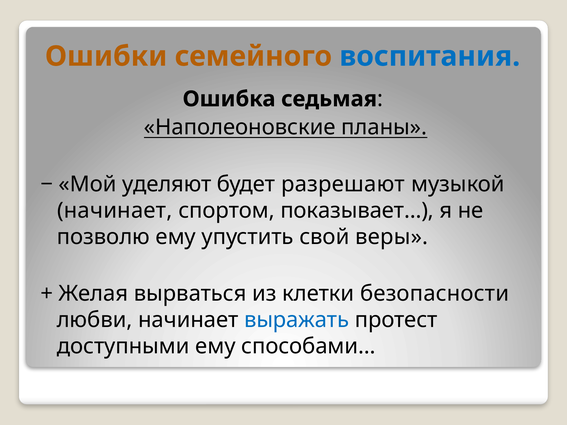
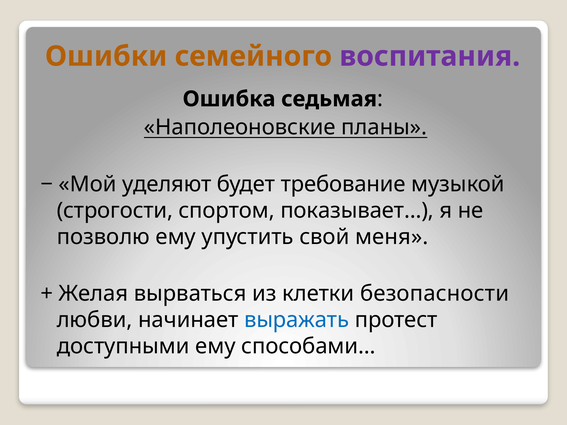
воспитания colour: blue -> purple (430, 56)
разрешают: разрешают -> требование (343, 184)
начинает: начинает -> строгости (115, 211)
веры: веры -> меня (392, 237)
